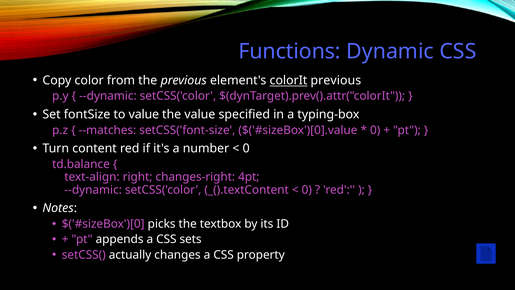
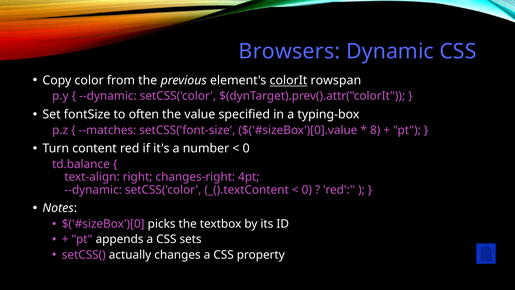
Functions: Functions -> Browsers (289, 51)
colorIt previous: previous -> rowspan (336, 80)
to value: value -> often (144, 114)
0: 0 -> 8 (375, 130)
